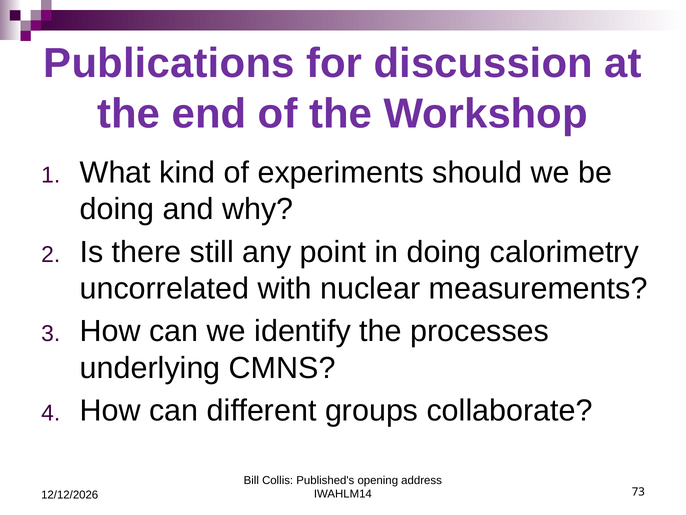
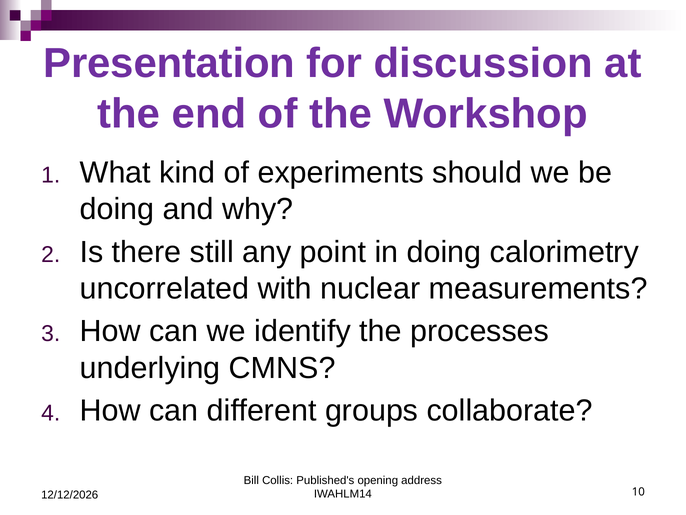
Publications: Publications -> Presentation (169, 64)
73: 73 -> 10 (638, 492)
